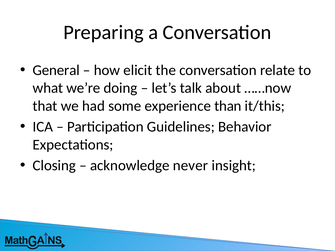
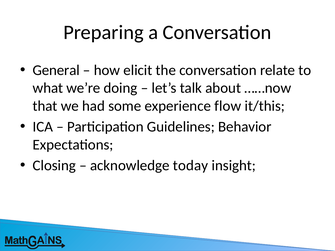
than: than -> flow (228, 106)
never: never -> today (190, 166)
